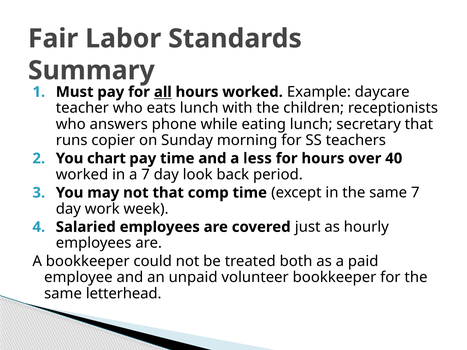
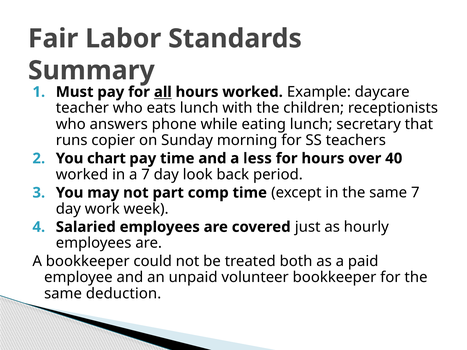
not that: that -> part (168, 193)
letterhead: letterhead -> deduction (124, 294)
